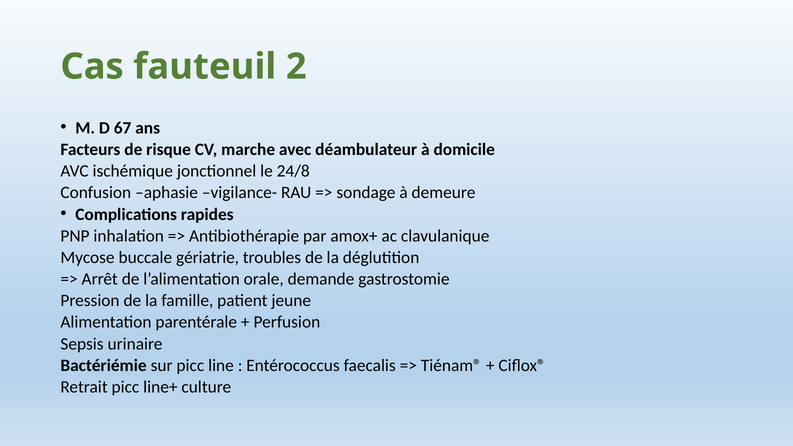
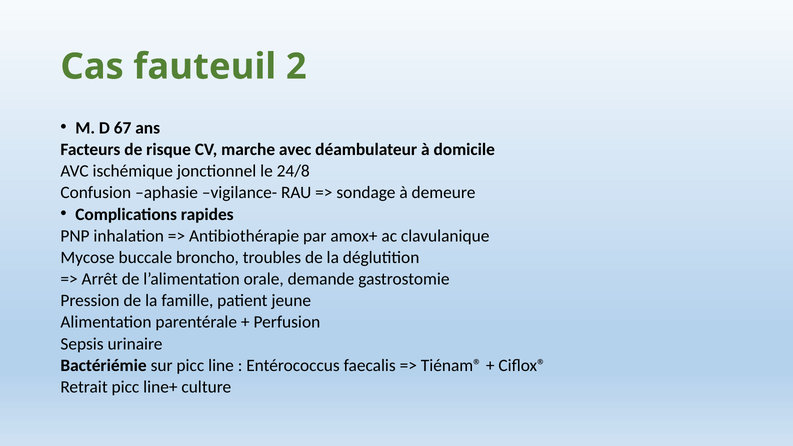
gériatrie: gériatrie -> broncho (208, 258)
